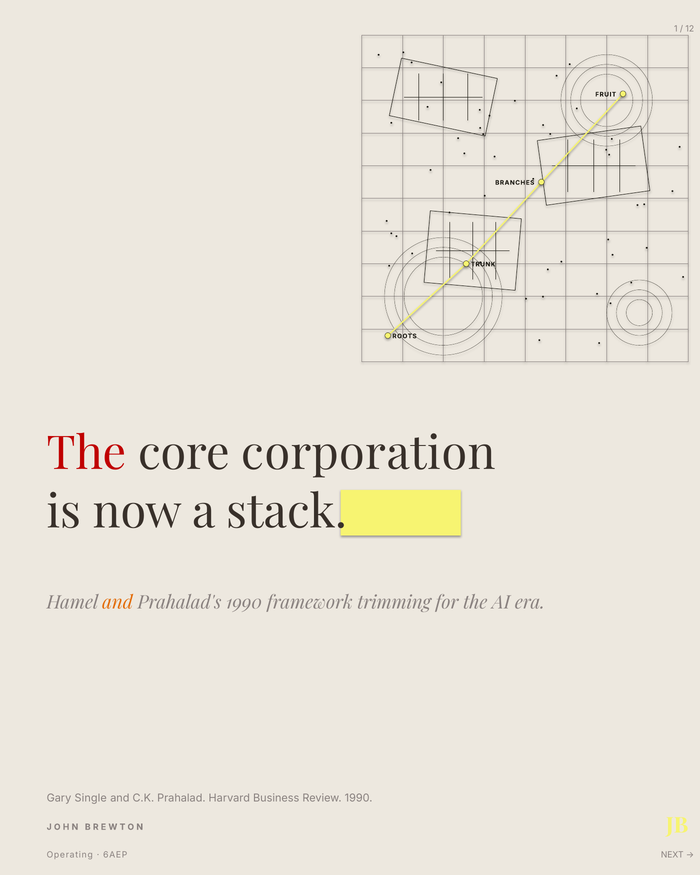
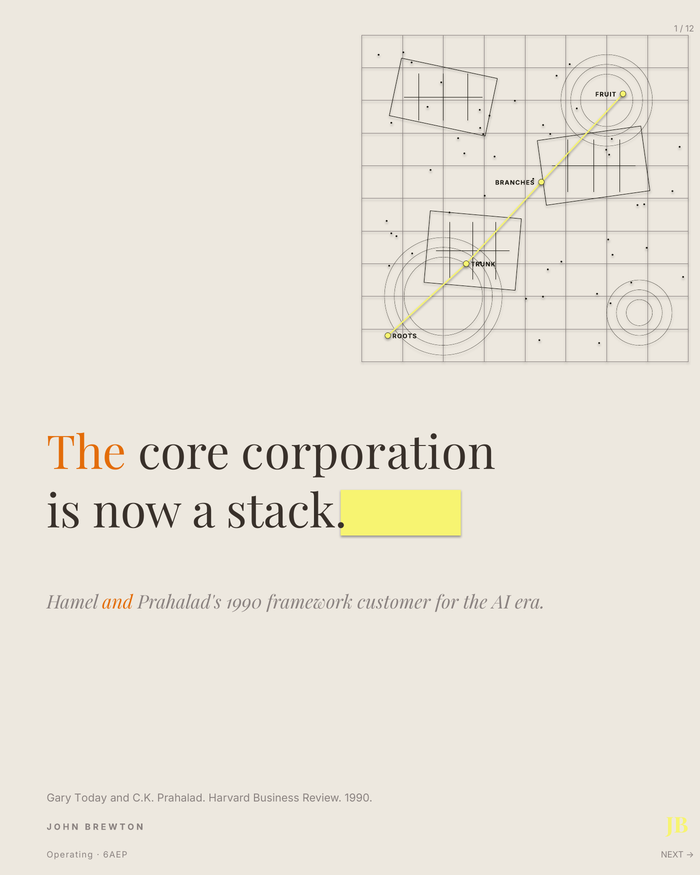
The colour: red -> orange (87, 454)
trimming: trimming -> customer (394, 603)
Single: Single -> Today (91, 798)
